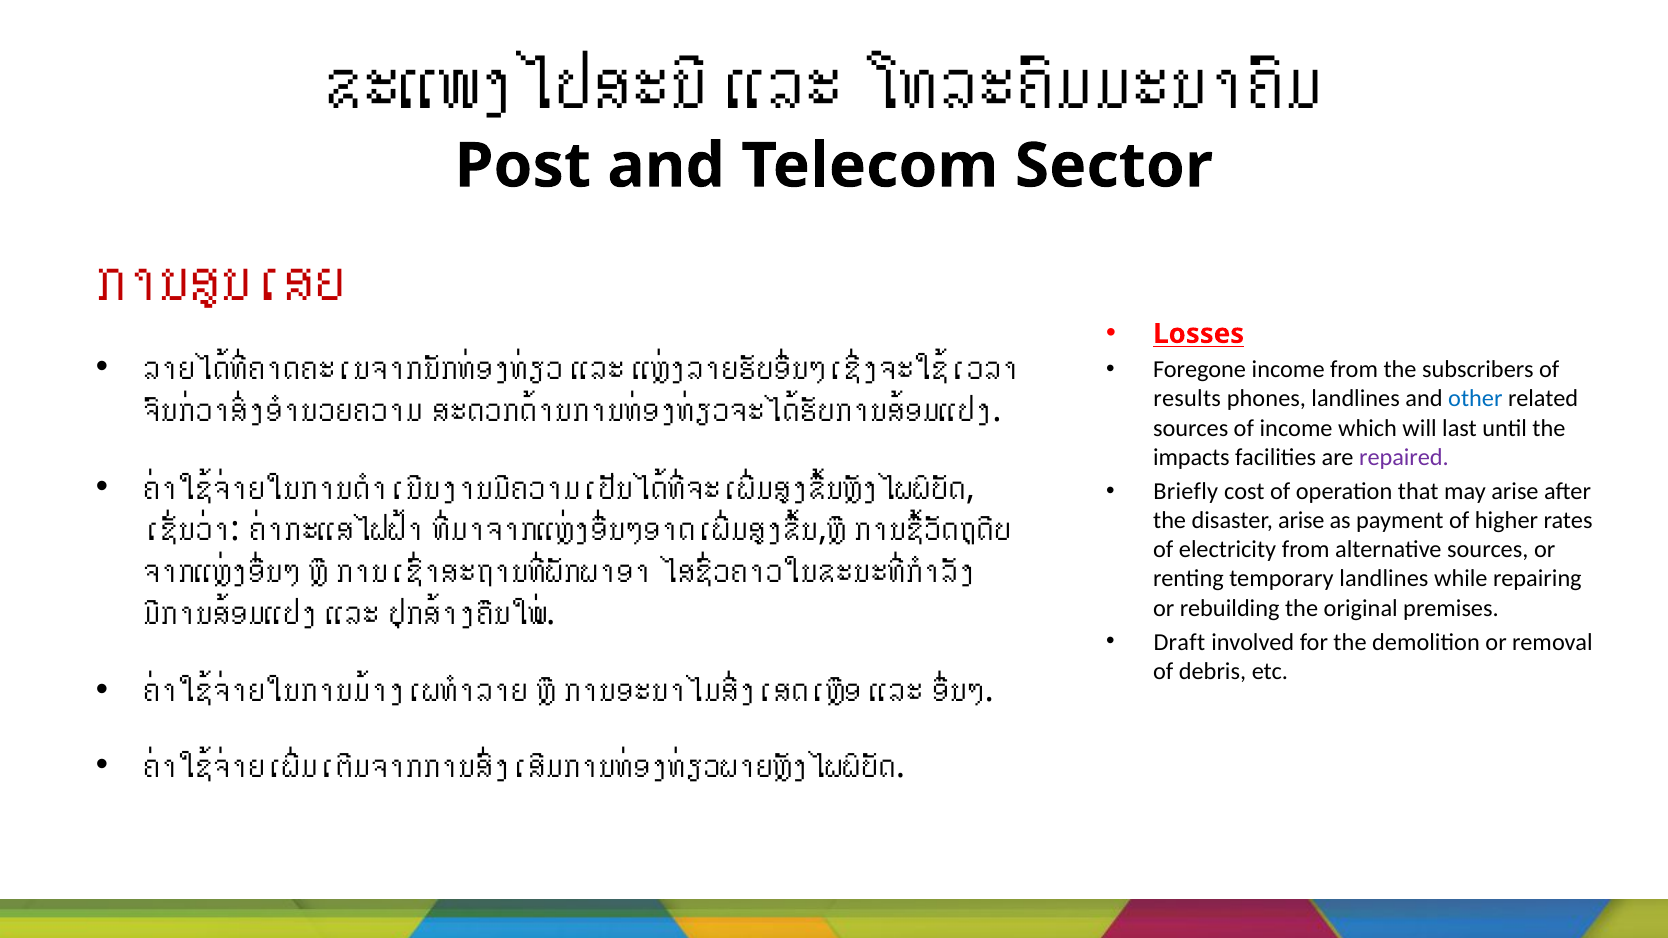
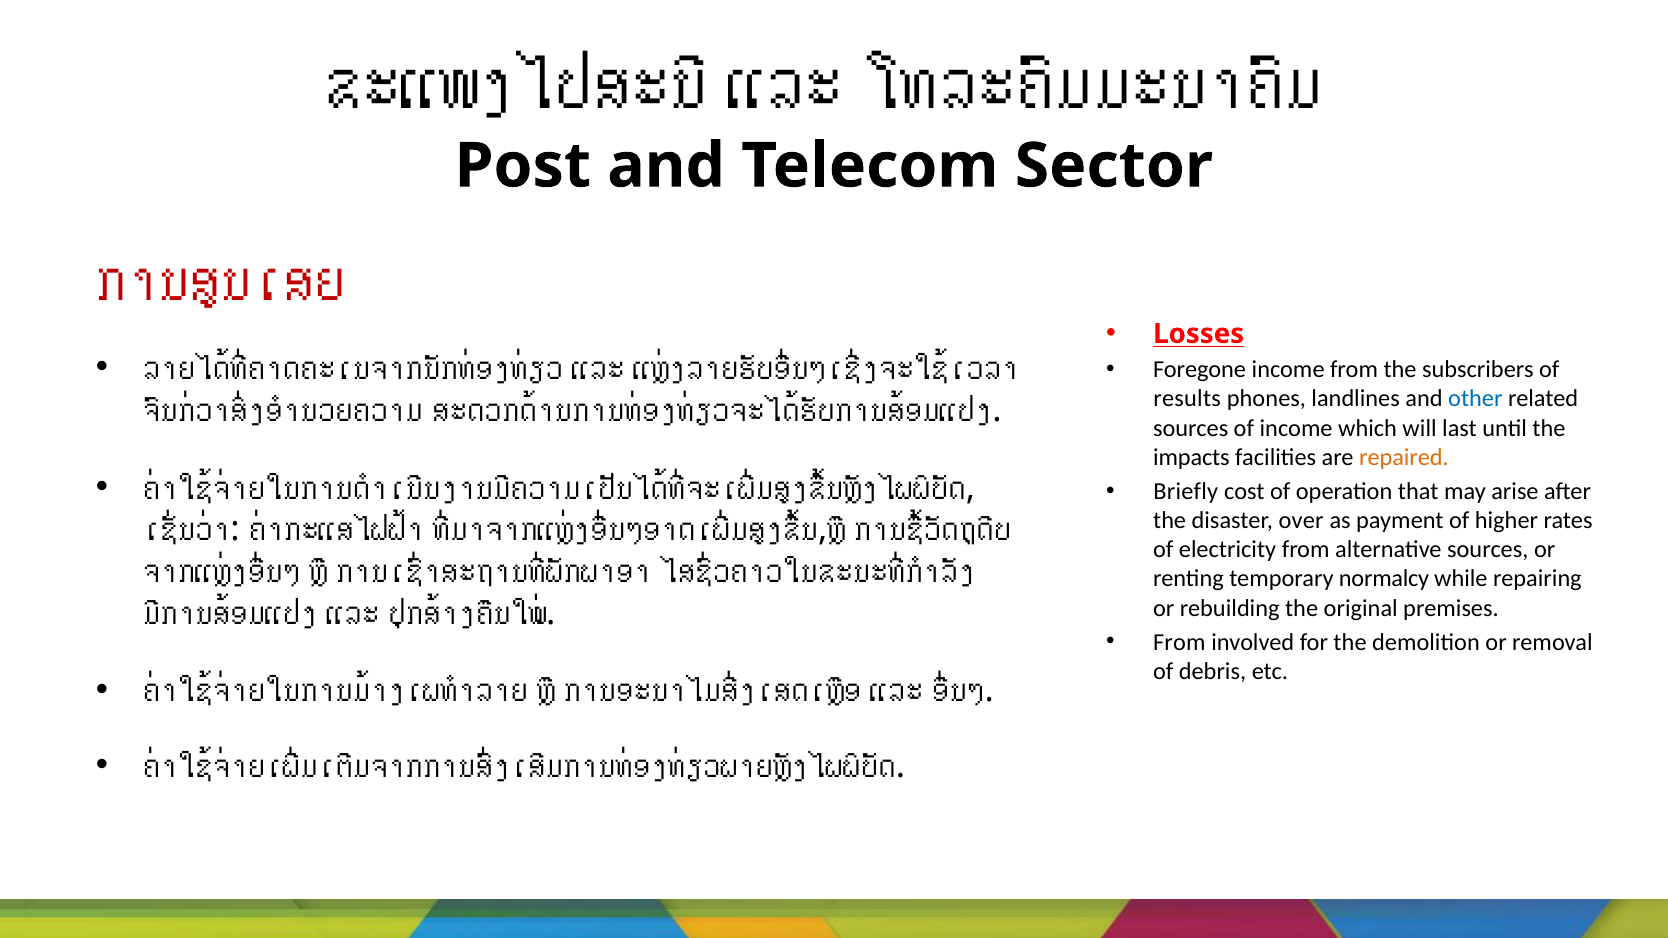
repaired colour: purple -> orange (1404, 457)
disaster arise: arise -> over (1301, 521)
temporary landlines: landlines -> normalcy (1384, 579)
Draft: Draft -> From (1179, 642)
